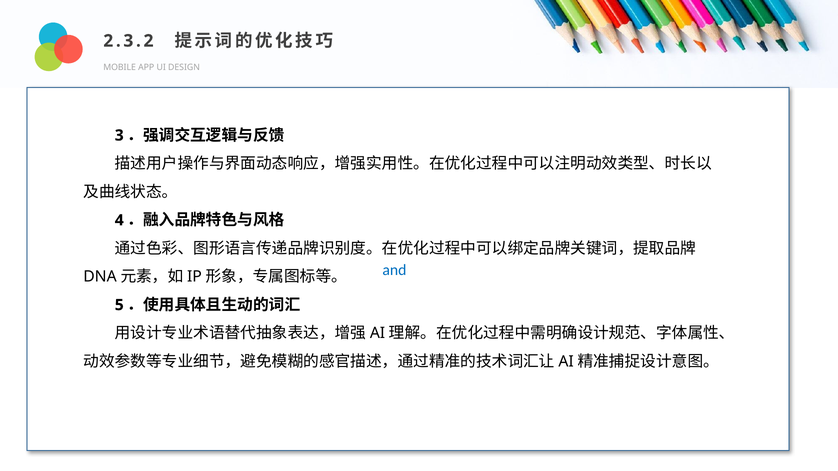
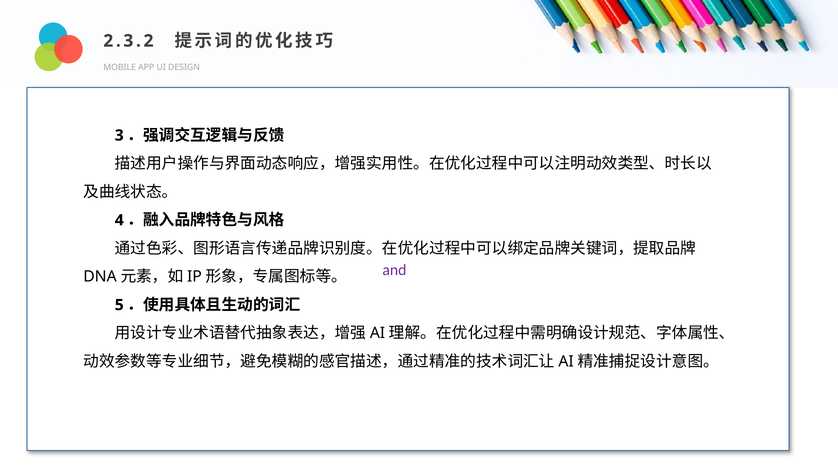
and colour: blue -> purple (394, 270)
